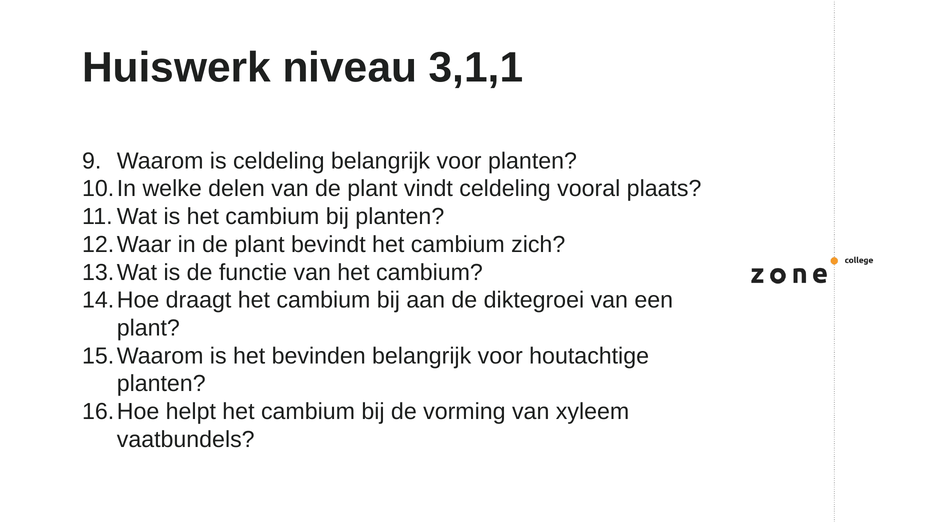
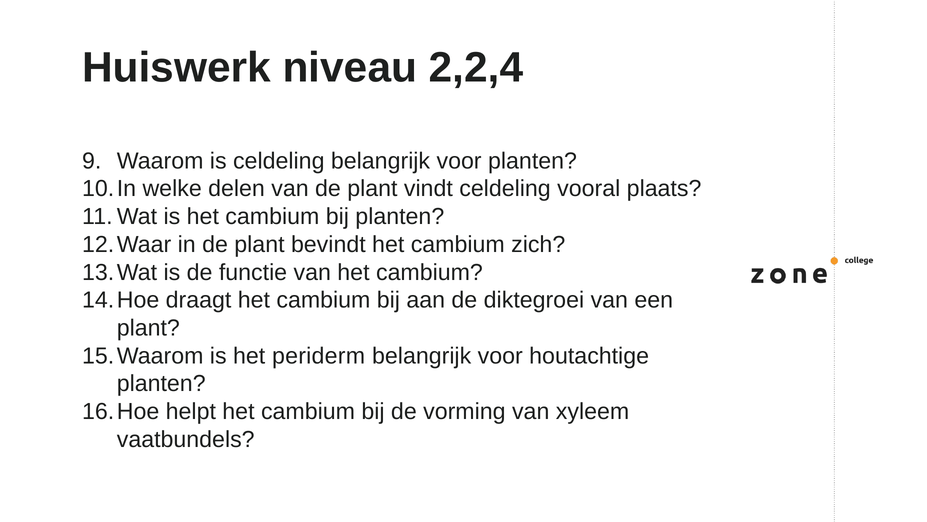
3,1,1: 3,1,1 -> 2,2,4 (476, 68)
bevinden: bevinden -> periderm (319, 355)
